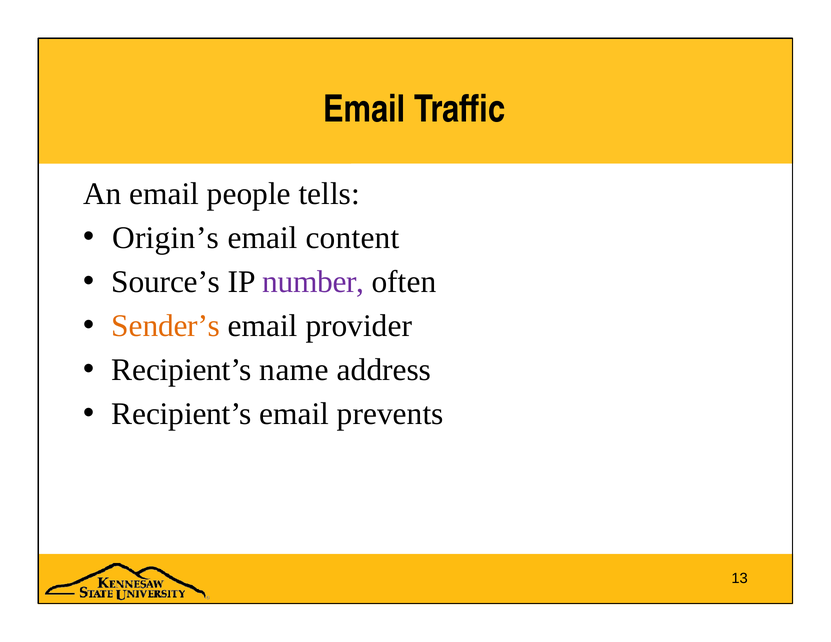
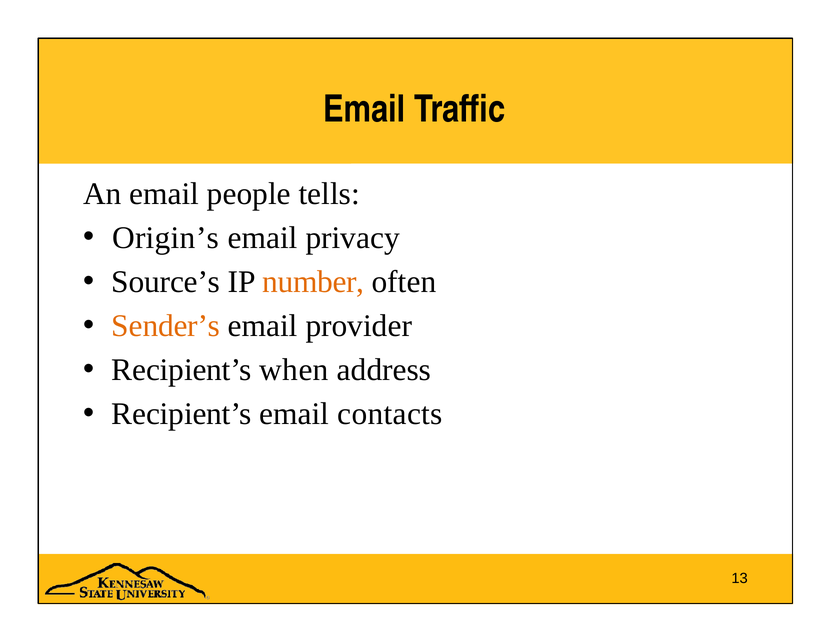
content: content -> privacy (353, 238)
number colour: purple -> orange (313, 282)
name: name -> when (294, 370)
prevents: prevents -> contacts (390, 414)
